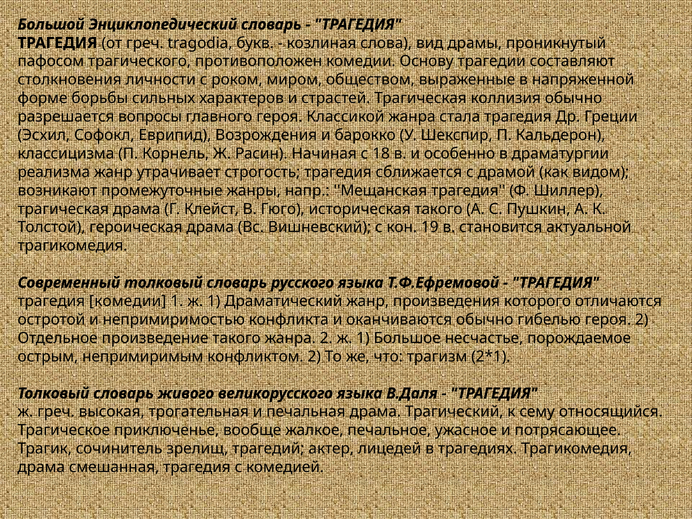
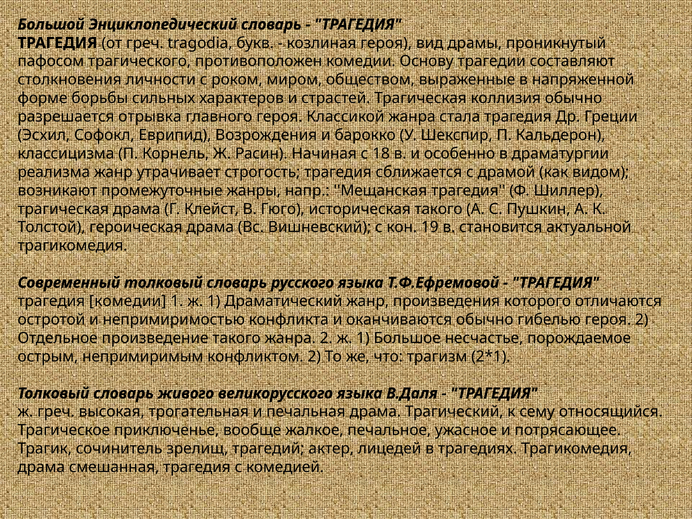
козлиная слова: слова -> героя (386, 43)
вопросы: вопросы -> отрывка (150, 117)
